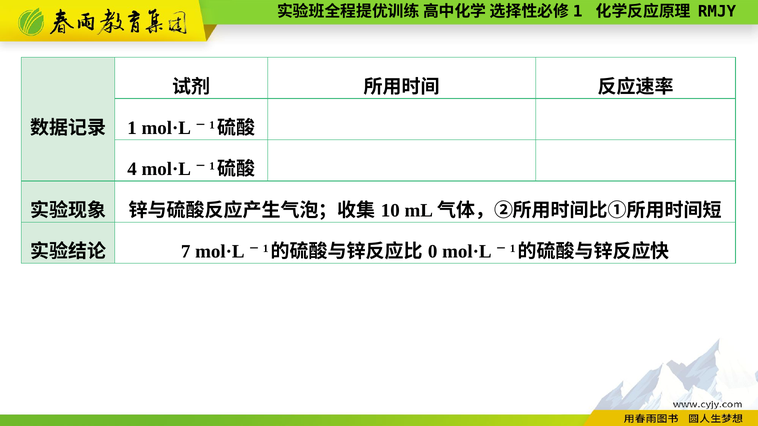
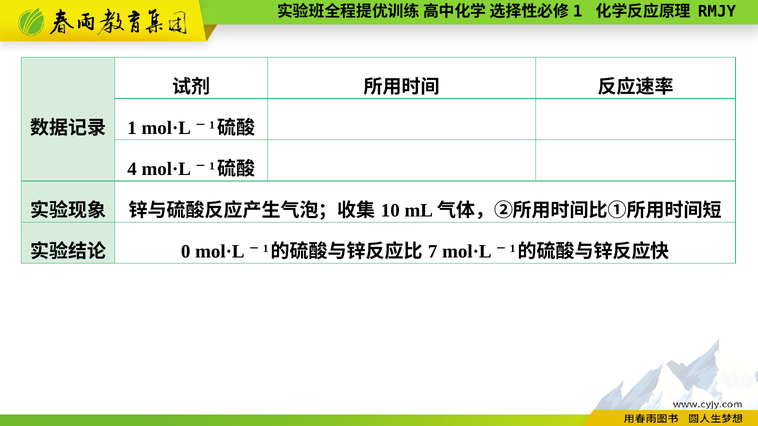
7: 7 -> 0 (186, 252)
0: 0 -> 7 (433, 252)
